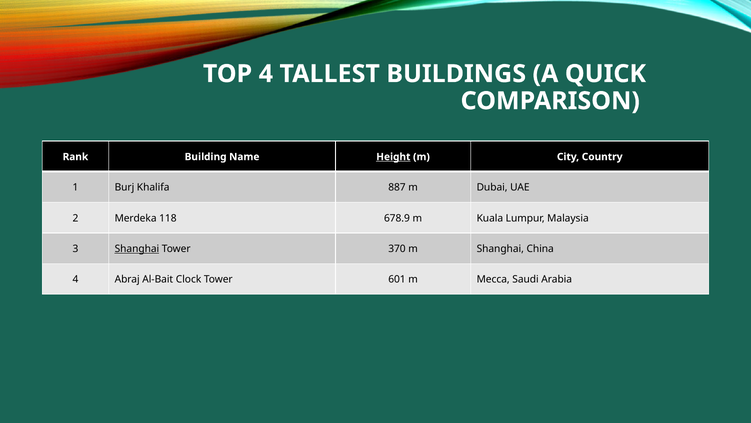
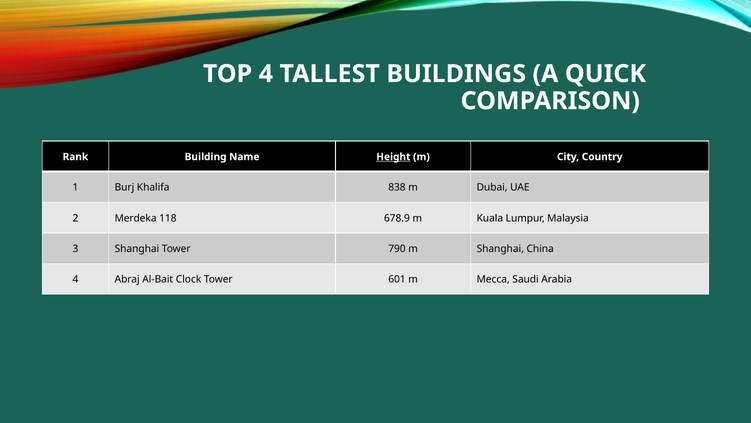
887: 887 -> 838 (397, 187)
Shanghai underline: present -> none (137, 248)
370: 370 -> 790 (397, 248)
